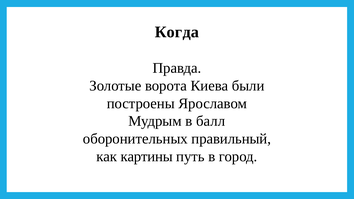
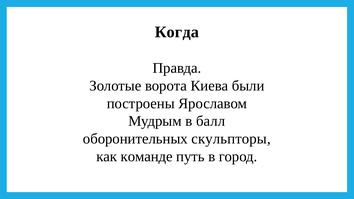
правильный: правильный -> скульпторы (231, 139)
картины: картины -> команде (147, 157)
